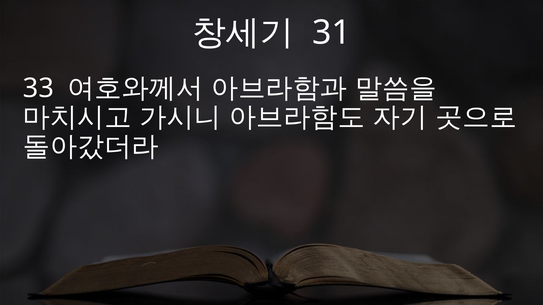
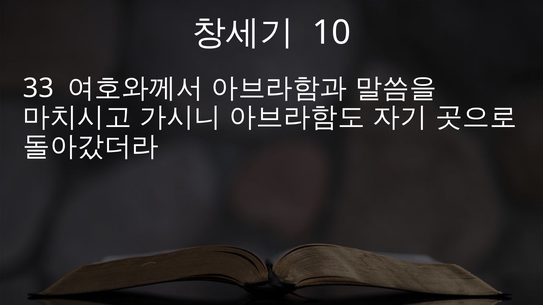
31: 31 -> 10 (332, 33)
